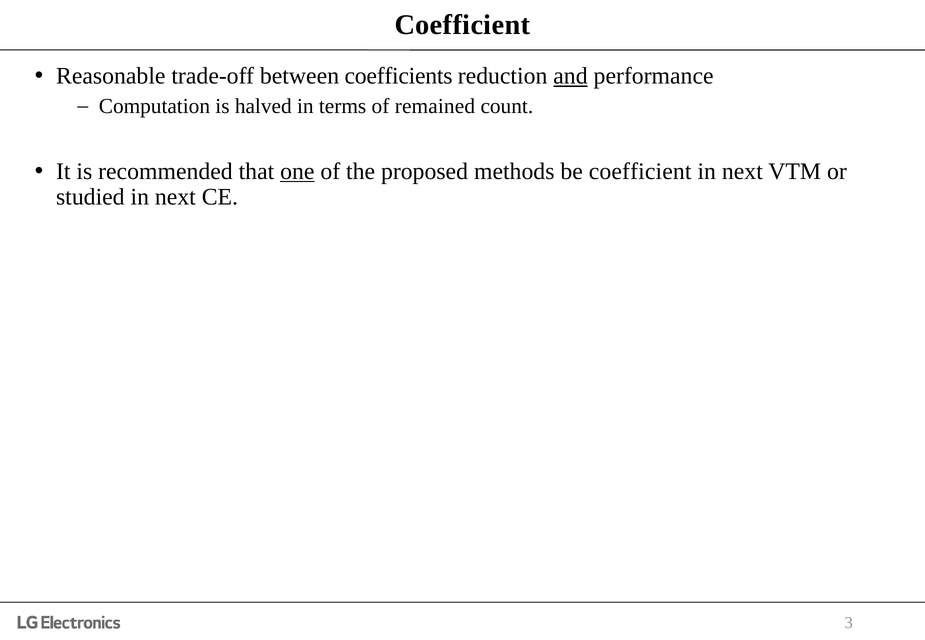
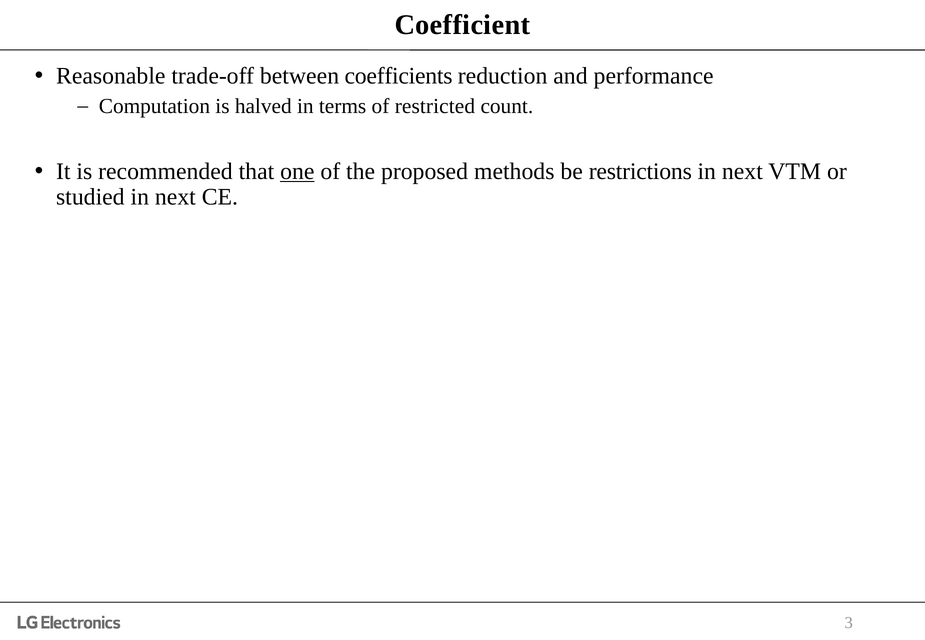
and underline: present -> none (570, 76)
remained: remained -> restricted (435, 106)
be coefficient: coefficient -> restrictions (640, 171)
